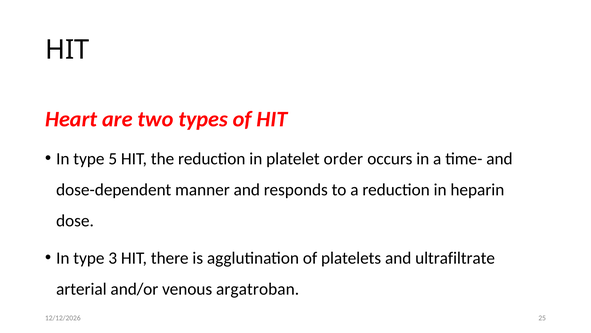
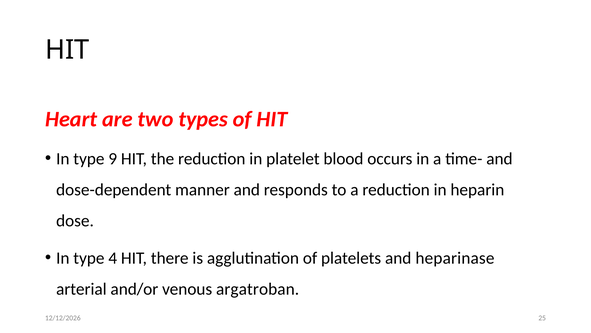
5: 5 -> 9 (113, 159)
order: order -> blood (343, 159)
3: 3 -> 4 (113, 258)
ultrafiltrate: ultrafiltrate -> heparinase (455, 258)
